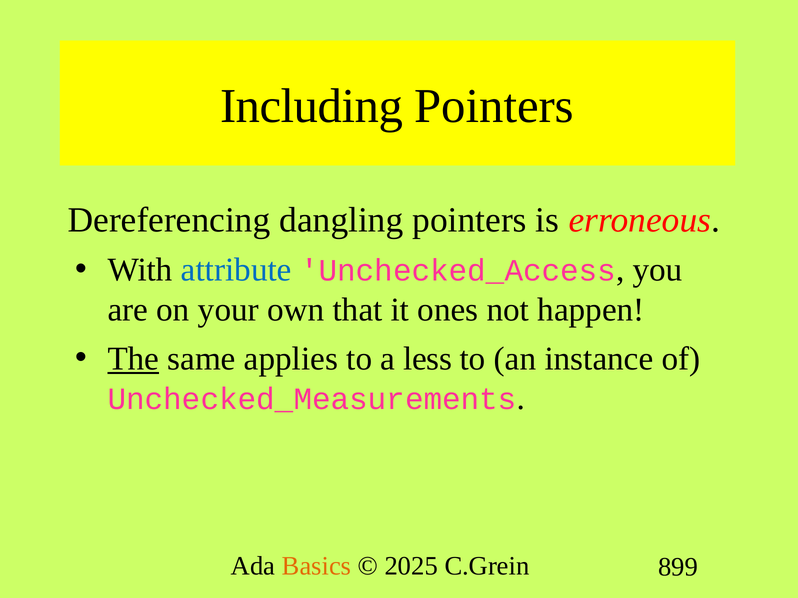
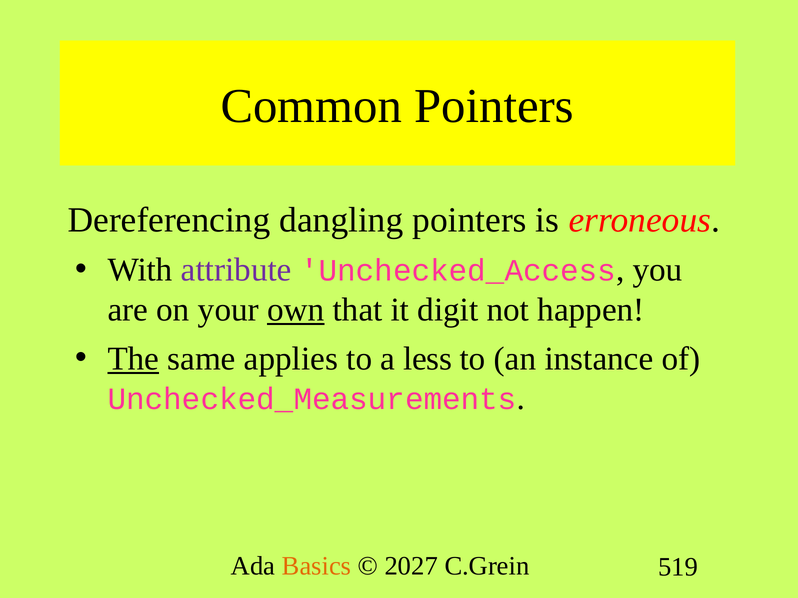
Including: Including -> Common (311, 106)
attribute colour: blue -> purple (236, 270)
own underline: none -> present (296, 310)
ones: ones -> digit (448, 310)
2025: 2025 -> 2027 (411, 566)
899: 899 -> 519 (678, 567)
